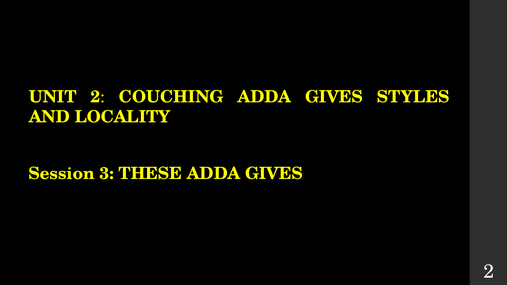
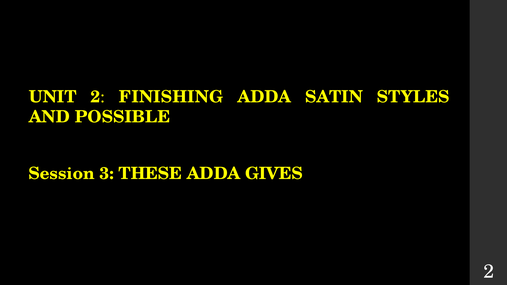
COUCHING: COUCHING -> FINISHING (171, 97)
GIVES: GIVES -> SATIN (334, 97)
LOCALITY: LOCALITY -> POSSIBLE (123, 117)
